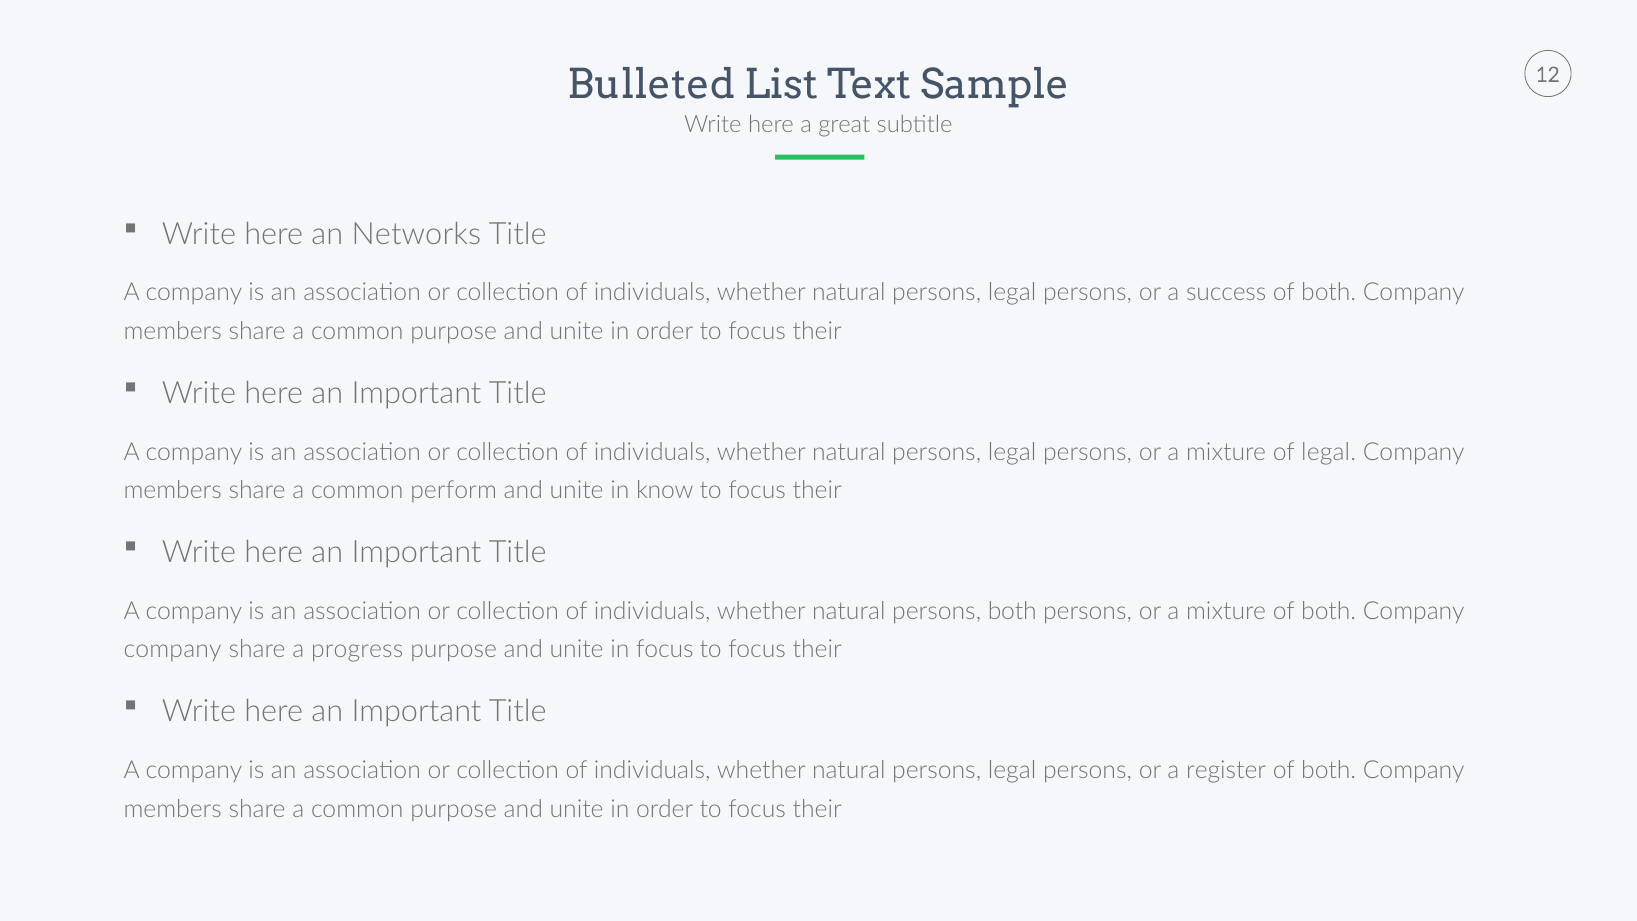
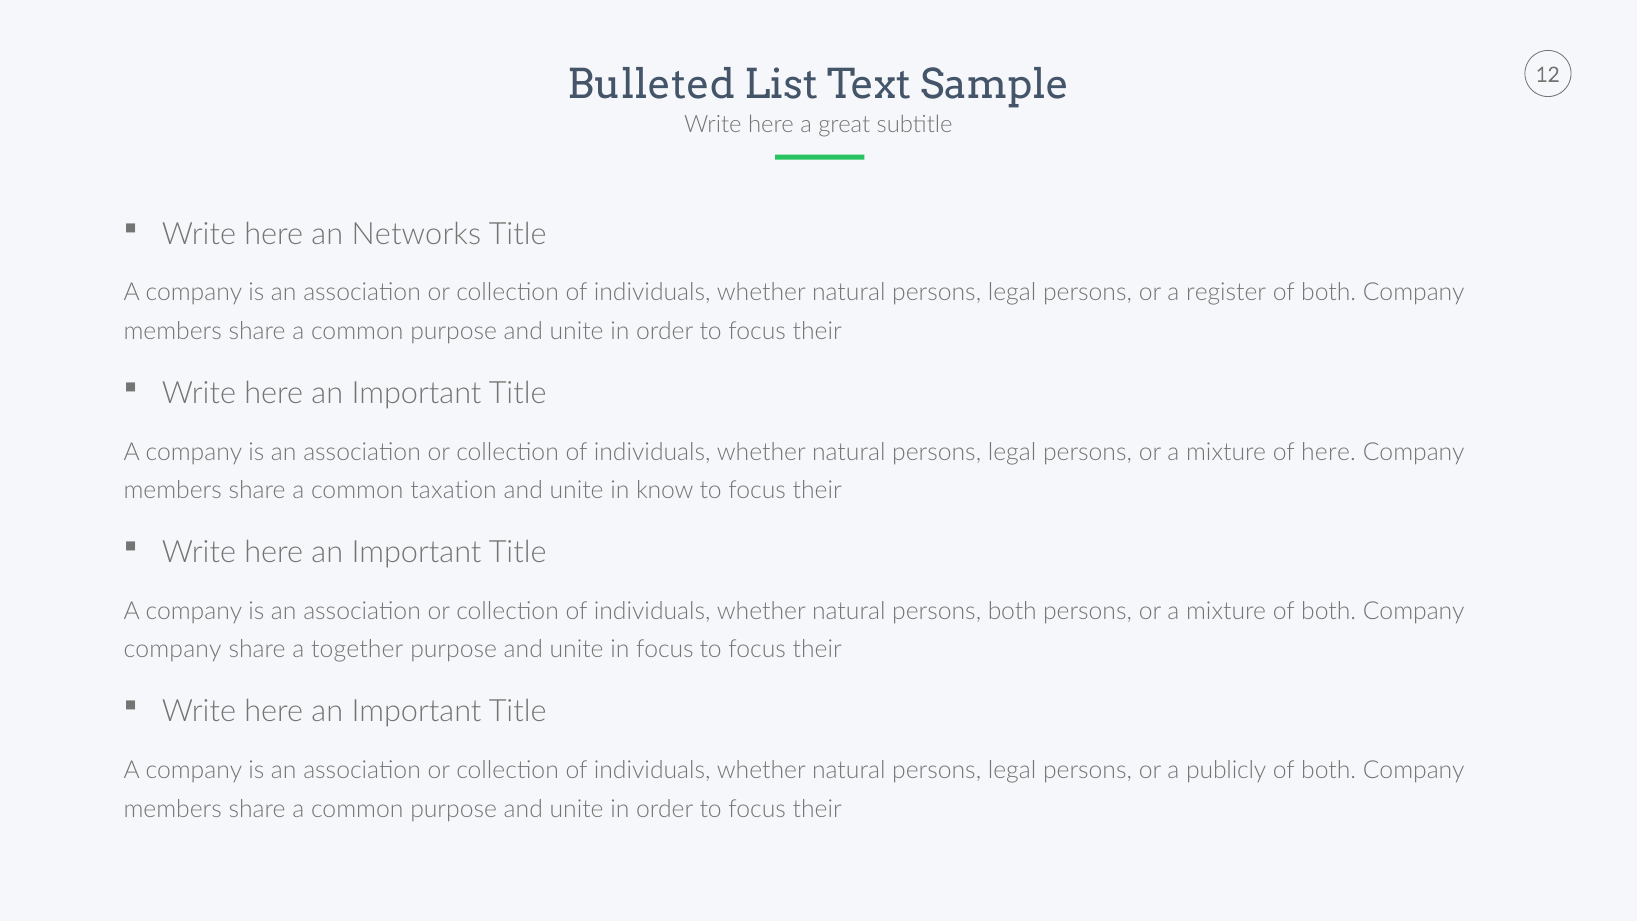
success: success -> register (1226, 293)
of legal: legal -> here (1329, 452)
perform: perform -> taxation (454, 491)
progress: progress -> together (357, 650)
register: register -> publicly (1226, 770)
